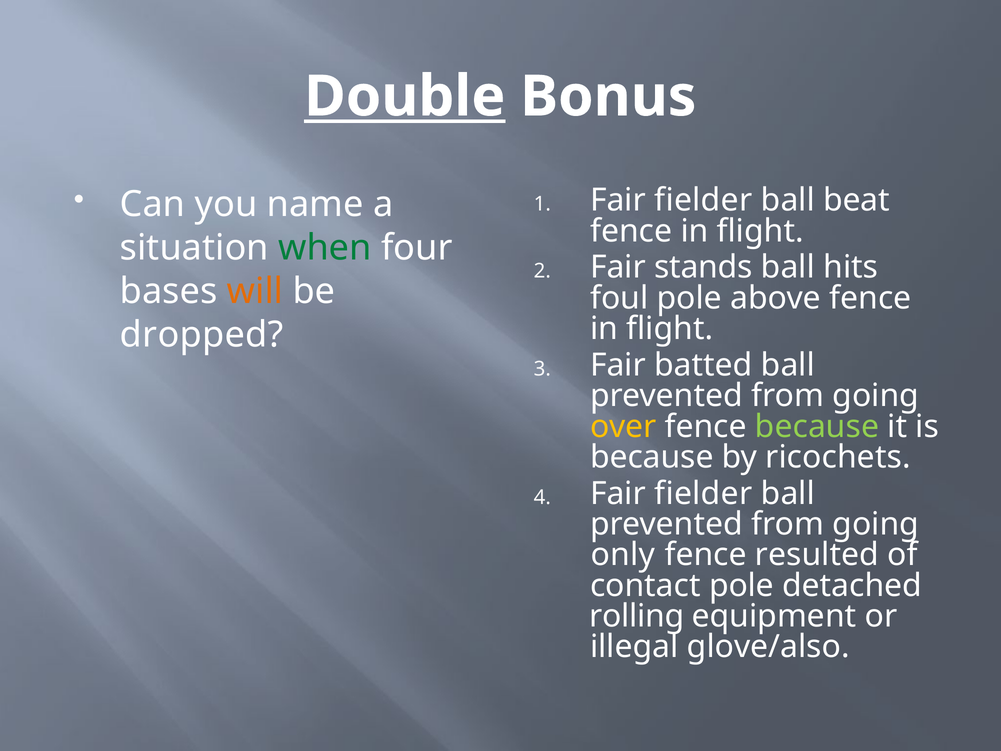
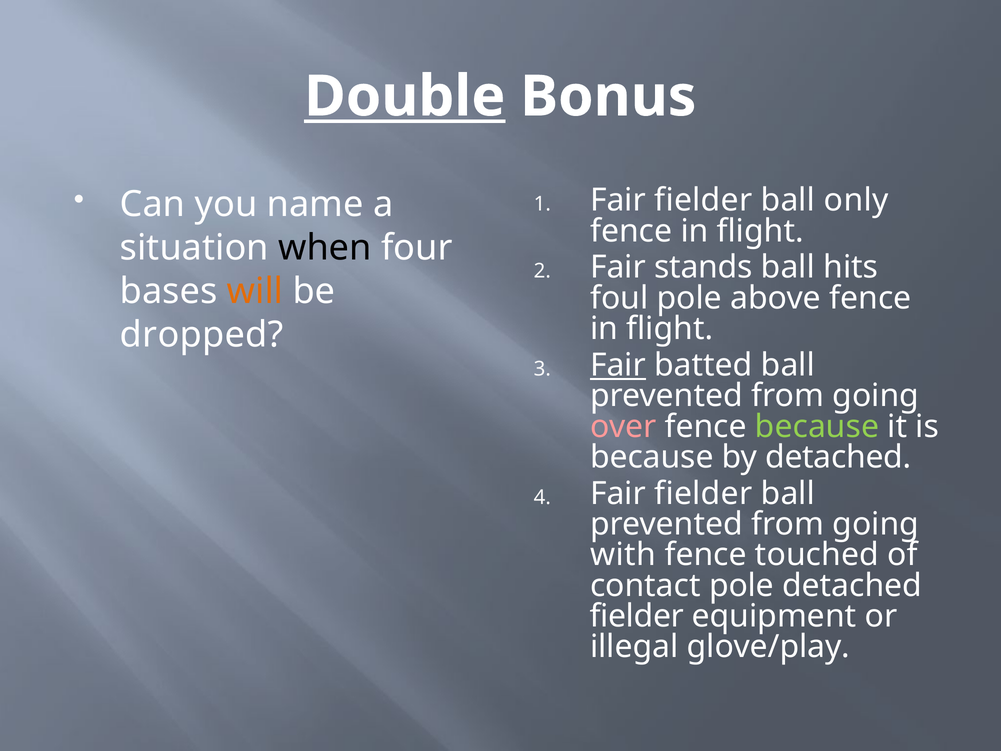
beat: beat -> only (856, 200)
when colour: green -> black (325, 248)
Fair underline: none -> present (618, 365)
over colour: yellow -> pink (623, 426)
by ricochets: ricochets -> detached (838, 457)
only: only -> with (623, 555)
resulted: resulted -> touched (817, 555)
rolling: rolling -> fielder (637, 616)
glove/also: glove/also -> glove/play (768, 647)
